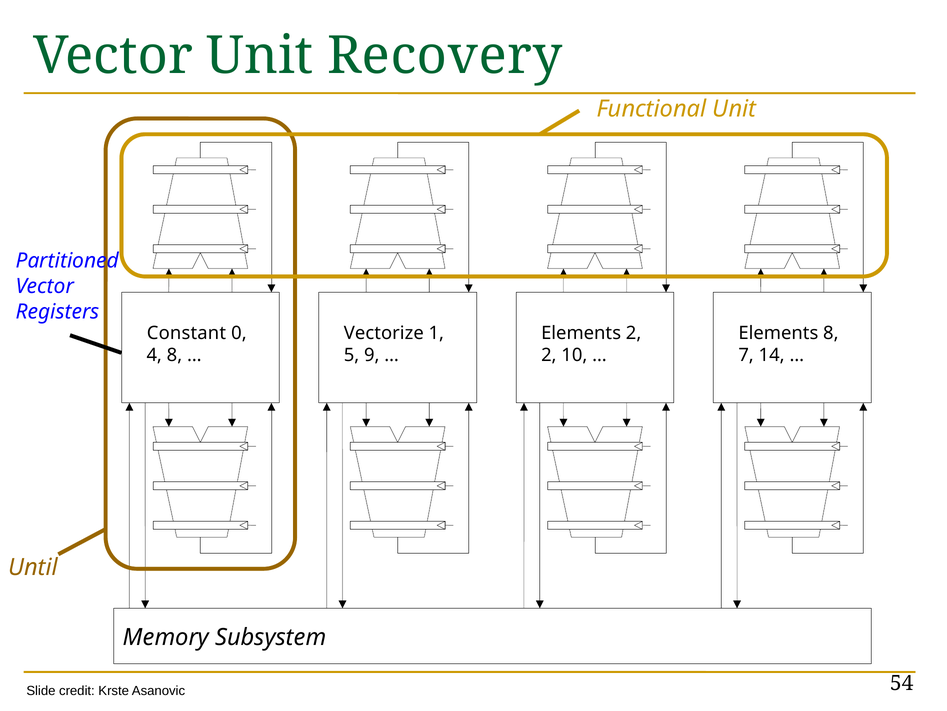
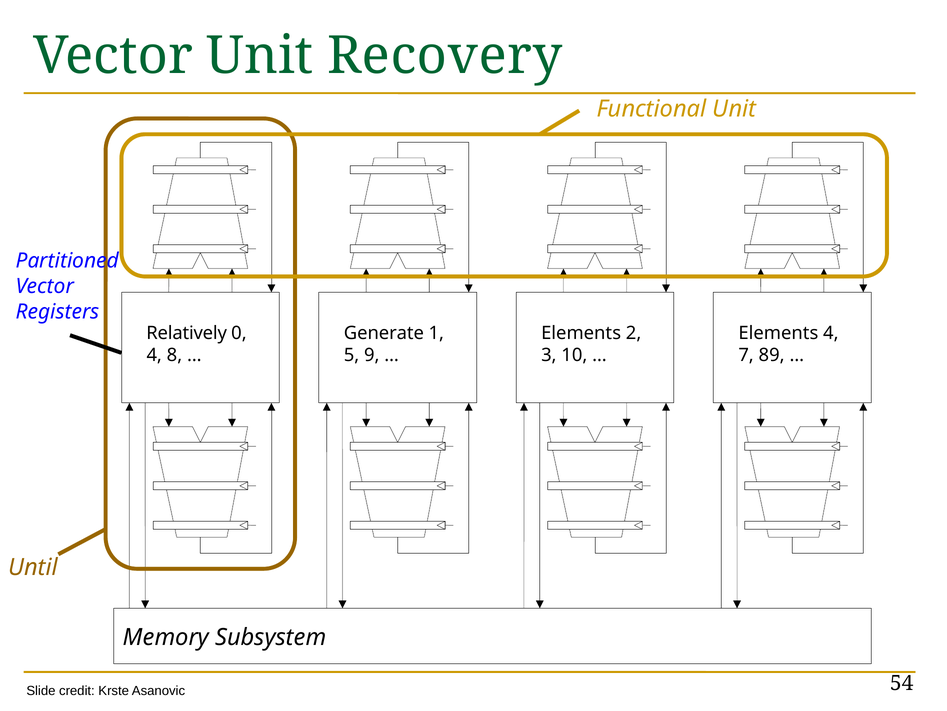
Constant: Constant -> Relatively (187, 333)
Vectorize: Vectorize -> Generate (384, 333)
Elements 8: 8 -> 4 (831, 333)
2: 2 -> 3 (549, 355)
14: 14 -> 89 (772, 355)
